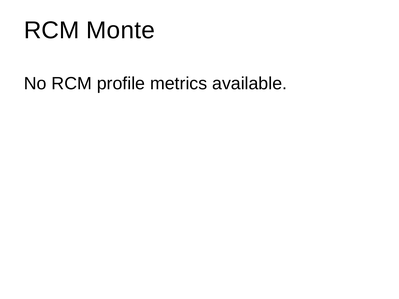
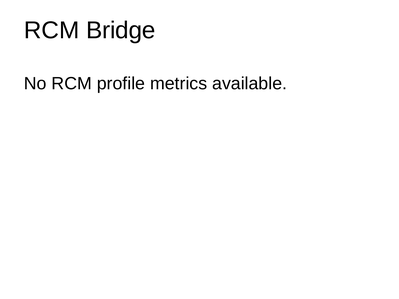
Monte: Monte -> Bridge (121, 30)
